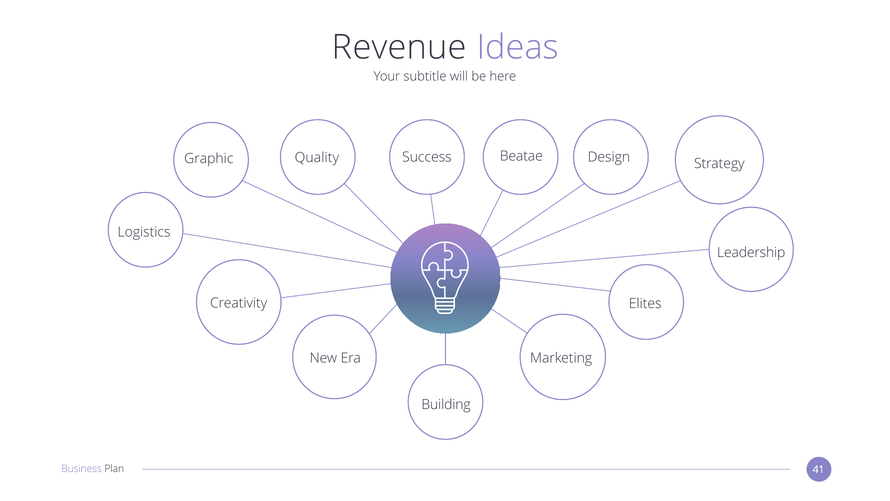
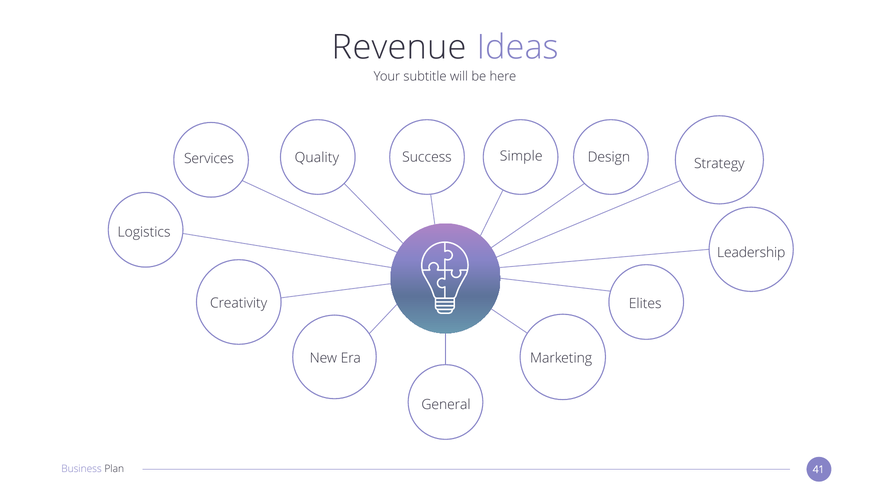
Beatae: Beatae -> Simple (521, 156)
Graphic: Graphic -> Services (209, 158)
Building: Building -> General (446, 404)
